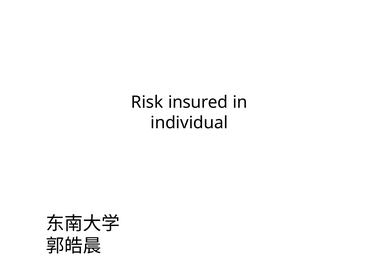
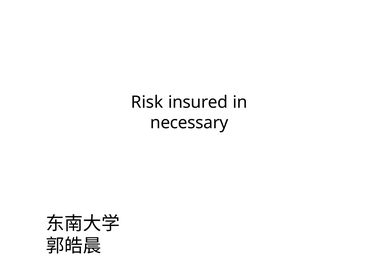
individual: individual -> necessary (189, 123)
